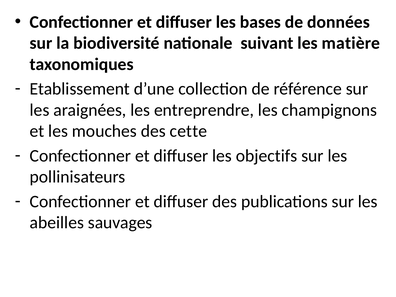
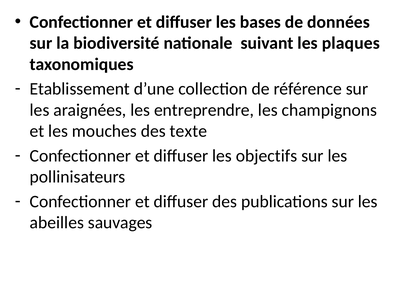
matière: matière -> plaques (351, 43)
cette: cette -> texte (188, 131)
